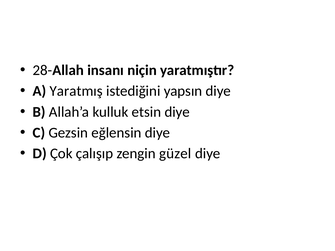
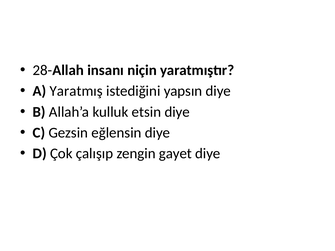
güzel: güzel -> gayet (175, 154)
